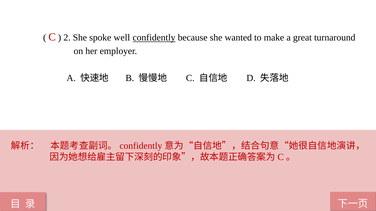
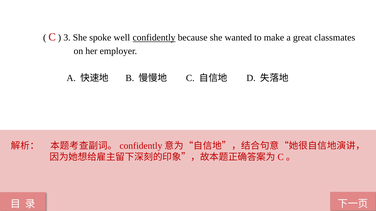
2: 2 -> 3 (67, 38)
turnaround: turnaround -> classmates (335, 38)
